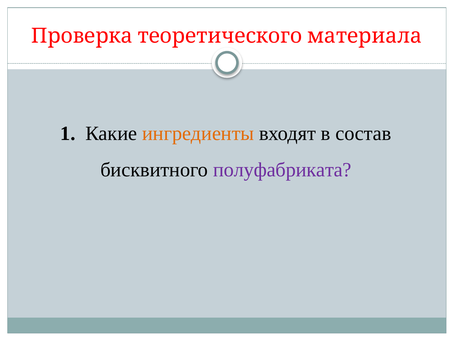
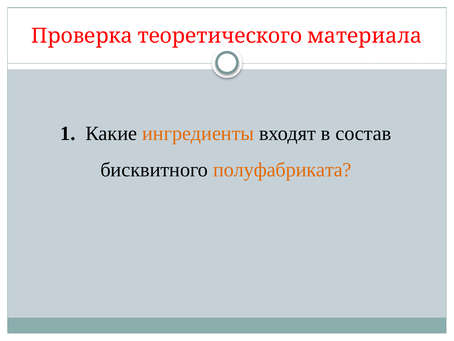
полуфабриката colour: purple -> orange (282, 169)
